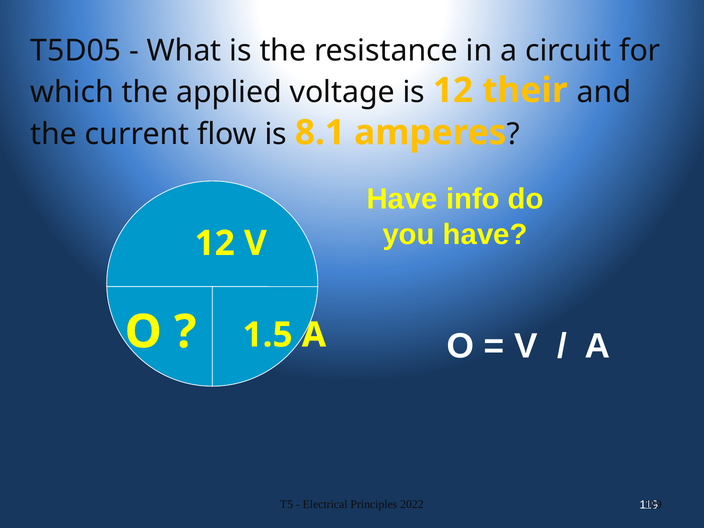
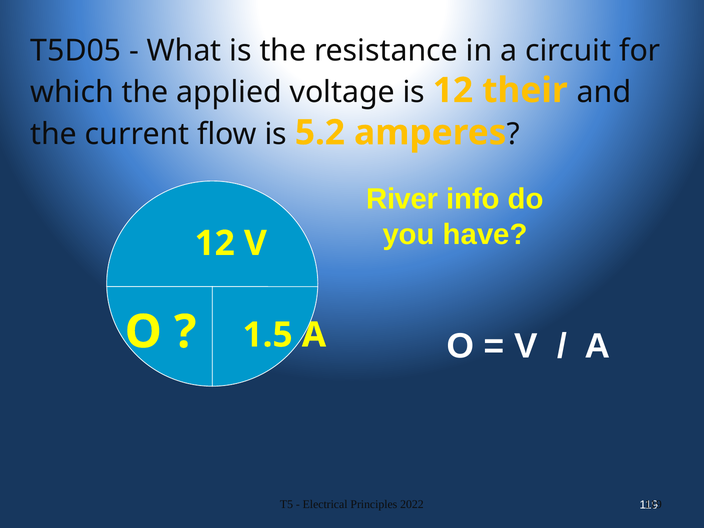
8.1: 8.1 -> 5.2 (320, 133)
Have: Have -> River (402, 199)
